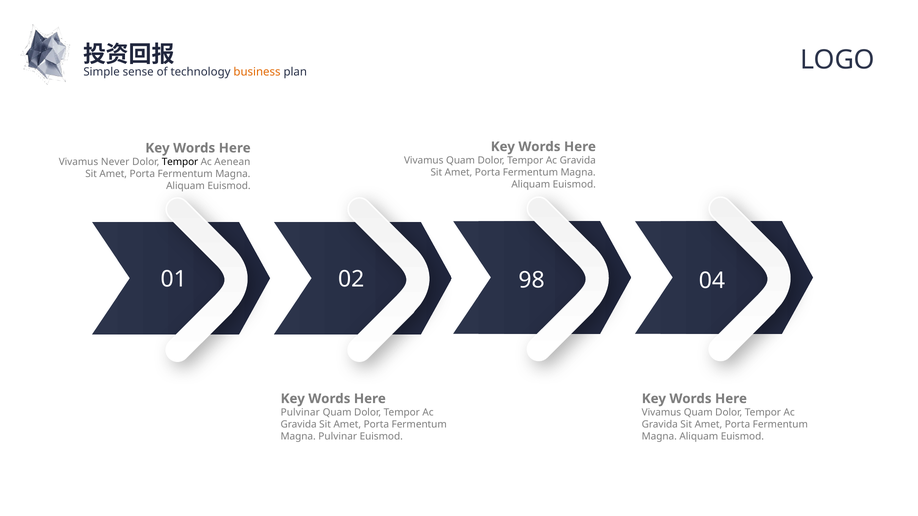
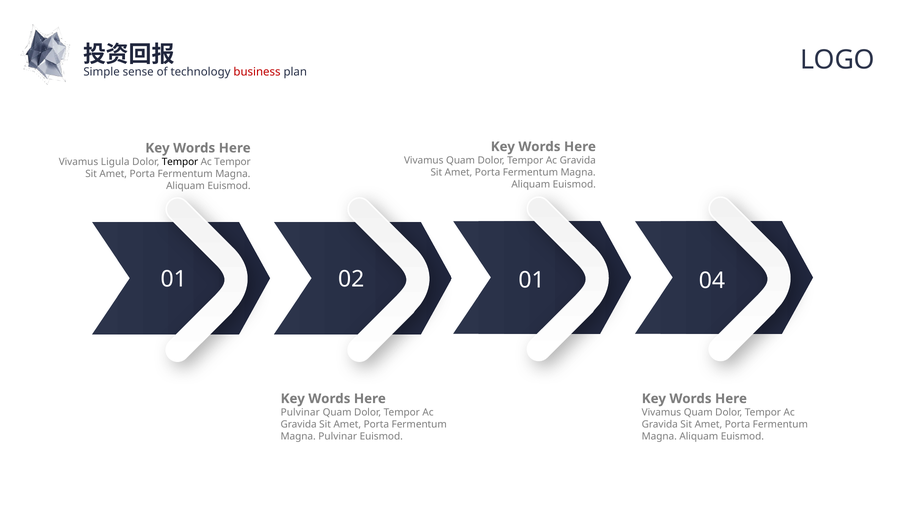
business colour: orange -> red (257, 72)
Never: Never -> Ligula (115, 162)
Ac Aenean: Aenean -> Tempor (232, 162)
02 98: 98 -> 01 (532, 280)
